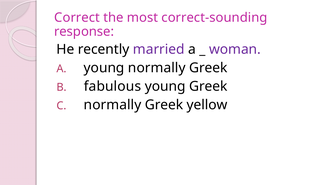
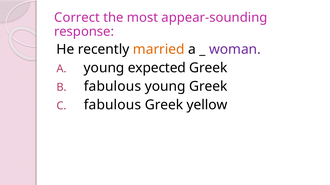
correct-sounding: correct-sounding -> appear-sounding (214, 18)
married colour: purple -> orange (159, 50)
young normally: normally -> expected (157, 68)
normally: normally -> fabulous (112, 105)
